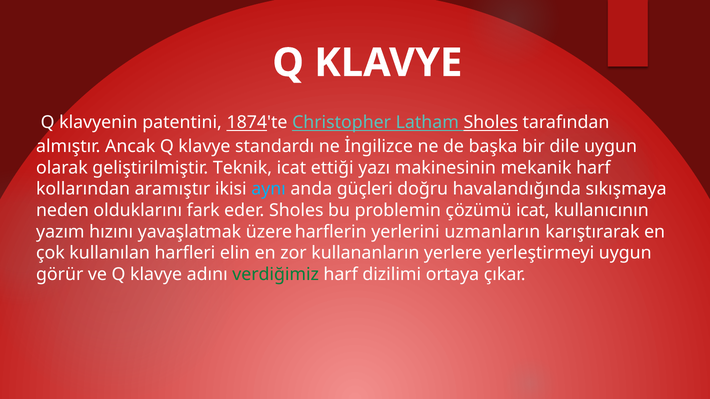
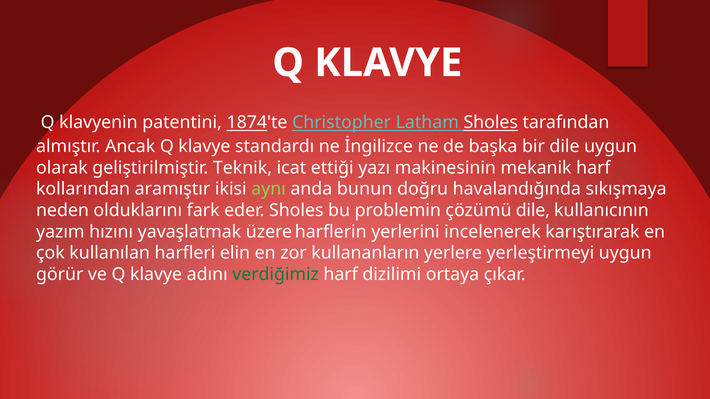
aynı colour: light blue -> light green (269, 189)
güçleri: güçleri -> bunun (365, 189)
çözümü icat: icat -> dile (533, 211)
uzmanların: uzmanların -> incelenerek (492, 232)
